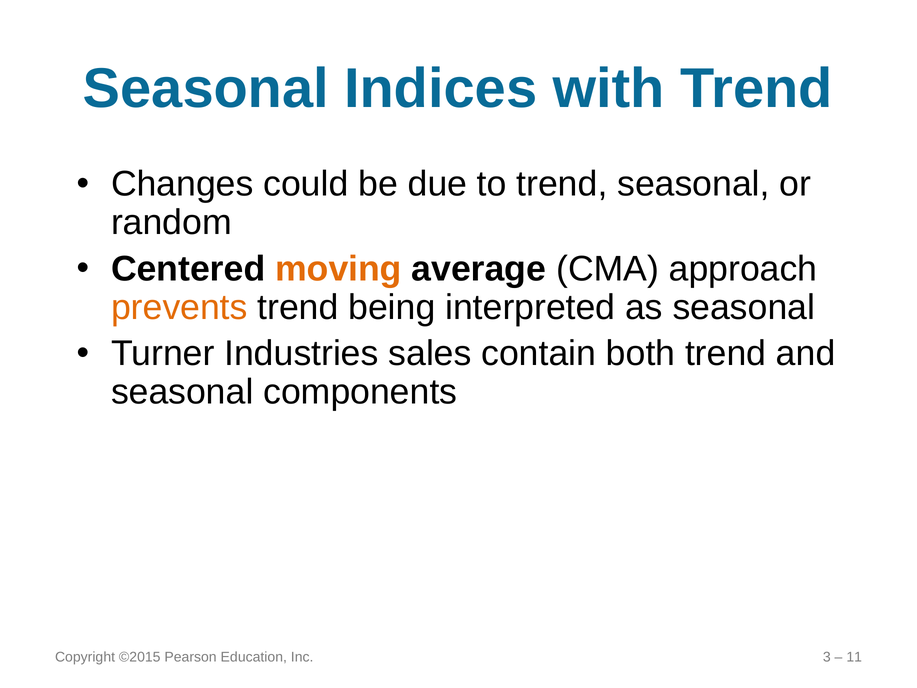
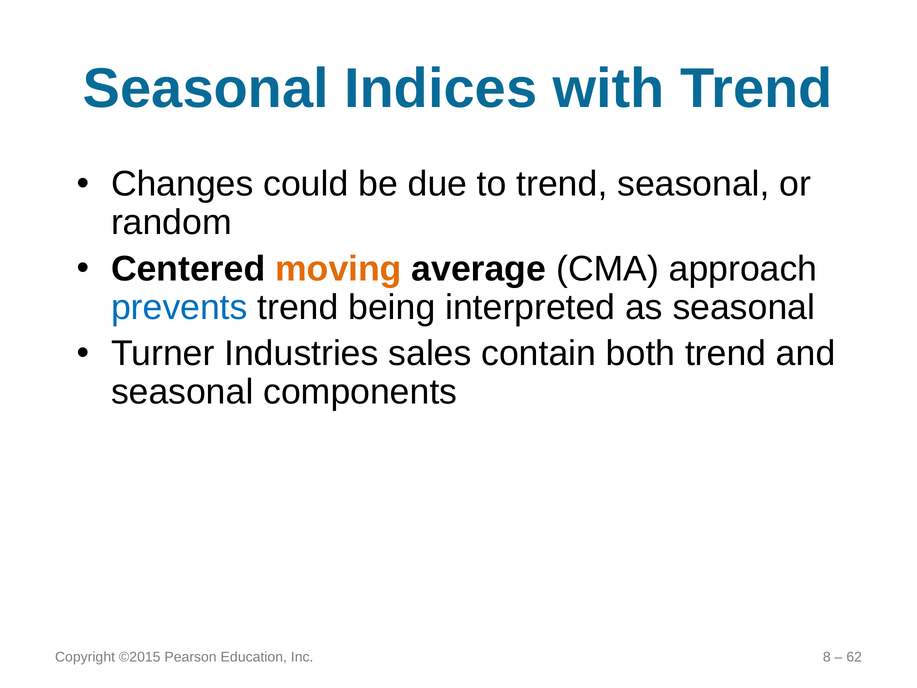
prevents colour: orange -> blue (179, 307)
3: 3 -> 8 (827, 657)
11: 11 -> 62 (854, 657)
